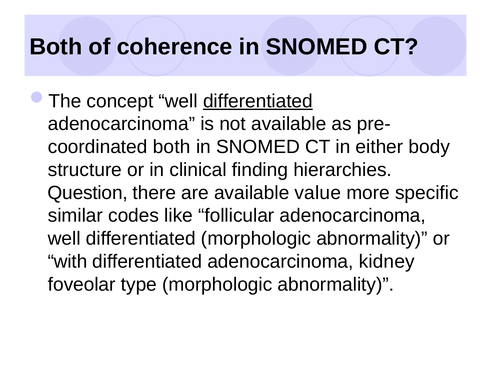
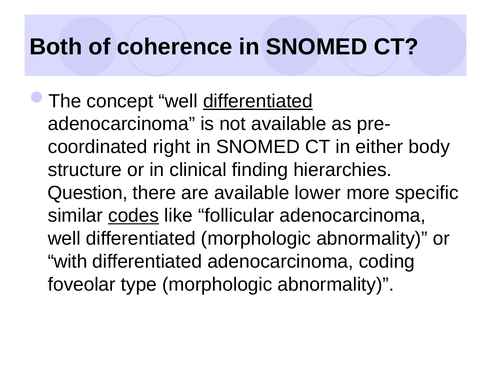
both: both -> right (172, 147)
value: value -> lower (318, 193)
codes underline: none -> present (134, 216)
kidney: kidney -> coding (387, 262)
